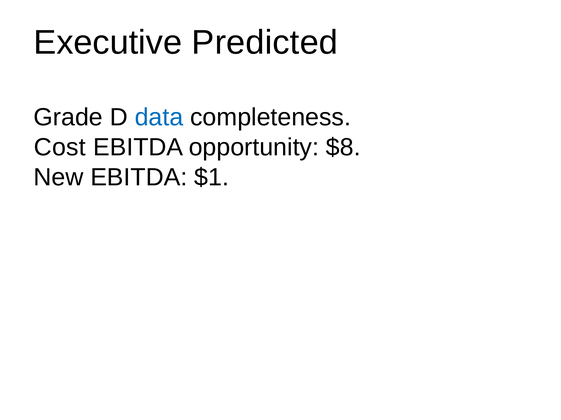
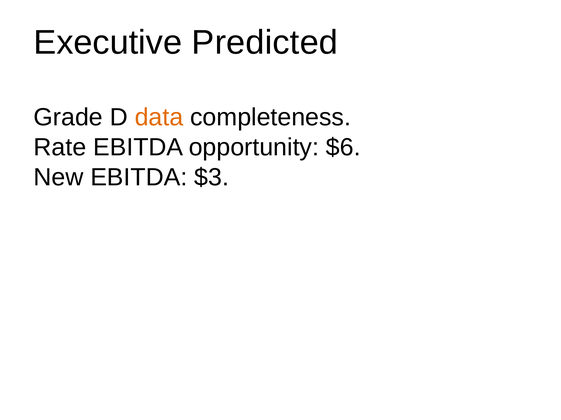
data colour: blue -> orange (159, 118)
Cost: Cost -> Rate (60, 148)
$8: $8 -> $6 (343, 148)
$1: $1 -> $3 (212, 177)
